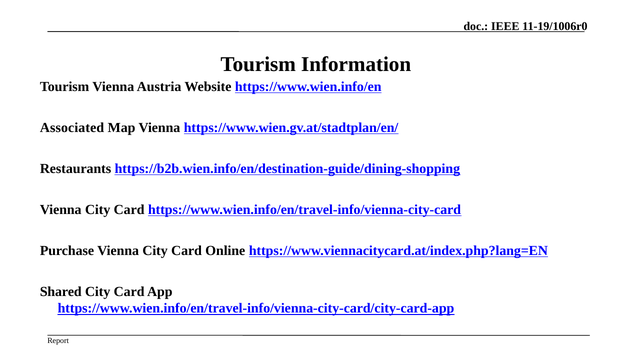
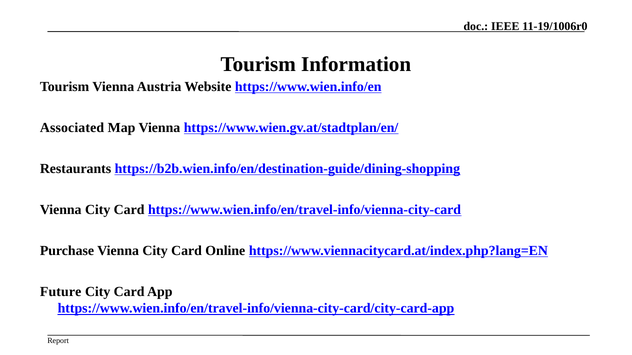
Shared: Shared -> Future (61, 292)
